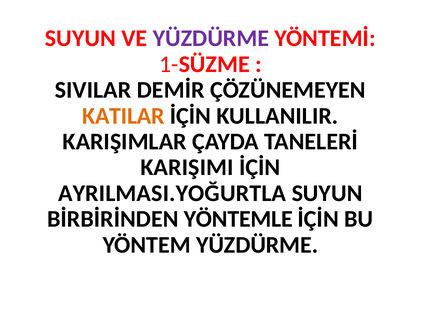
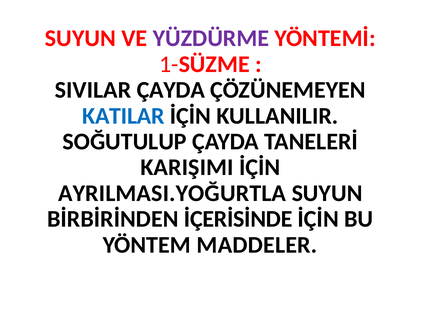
SIVILAR DEMİR: DEMİR -> ÇAYDA (171, 90)
KATILAR colour: orange -> blue (123, 116)
KARIŞIMLAR: KARIŞIMLAR -> SOĞUTULUP (125, 142)
YÖNTEMLE: YÖNTEMLE -> İÇERİSİNDE (238, 220)
YÖNTEM YÜZDÜRME: YÜZDÜRME -> MADDELER (257, 246)
